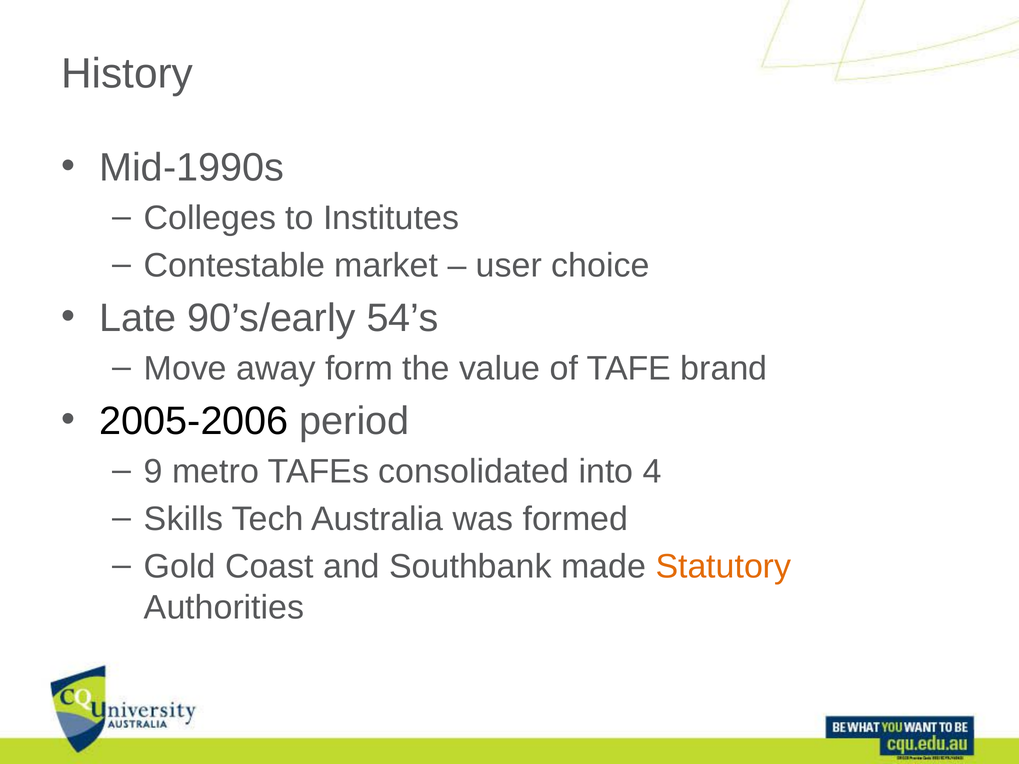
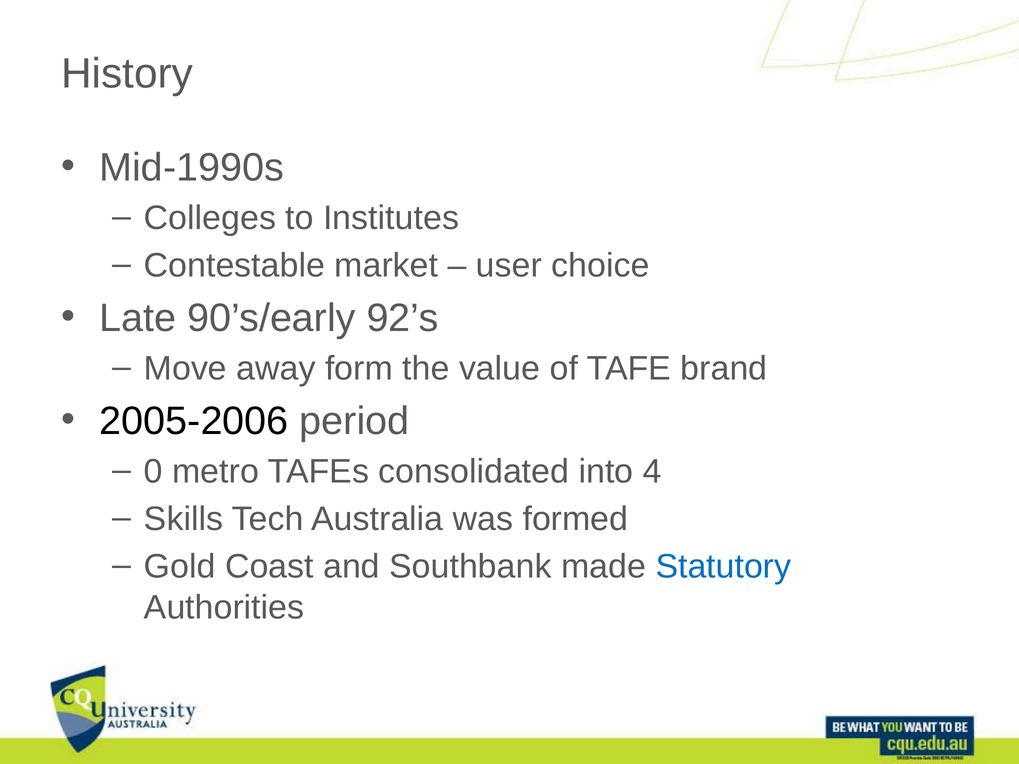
54’s: 54’s -> 92’s (403, 318)
9: 9 -> 0 (153, 472)
Statutory colour: orange -> blue (723, 567)
